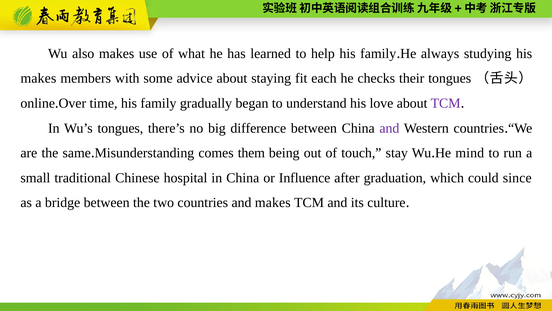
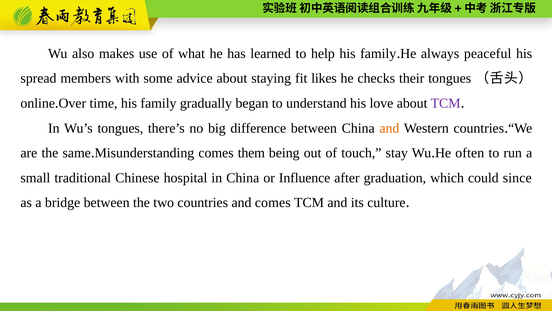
studying: studying -> peaceful (488, 53)
makes: makes -> spread (38, 78)
each: each -> likes (324, 78)
and colour: purple -> orange (389, 128)
mind: mind -> often (470, 153)
and makes: makes -> comes (273, 202)
